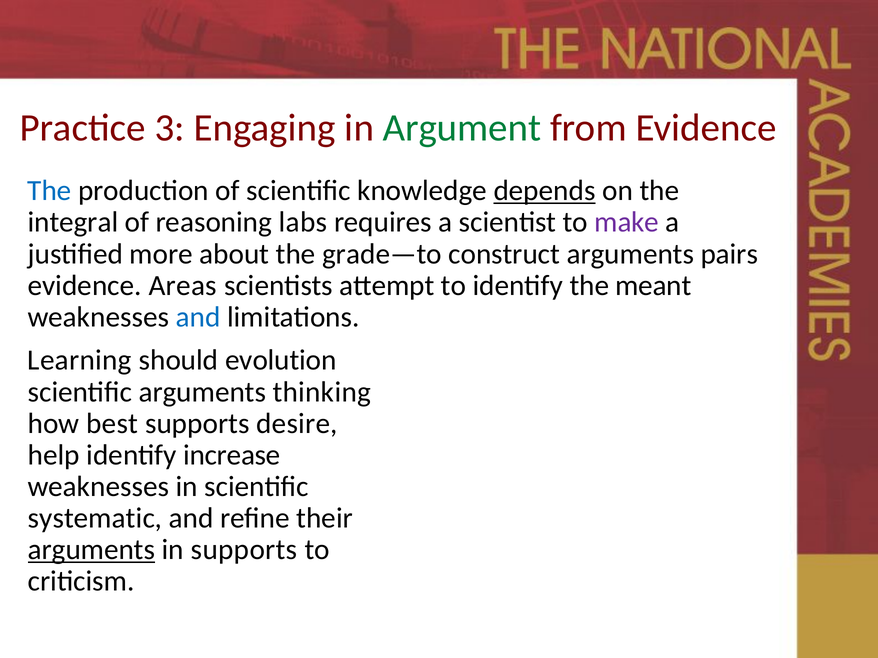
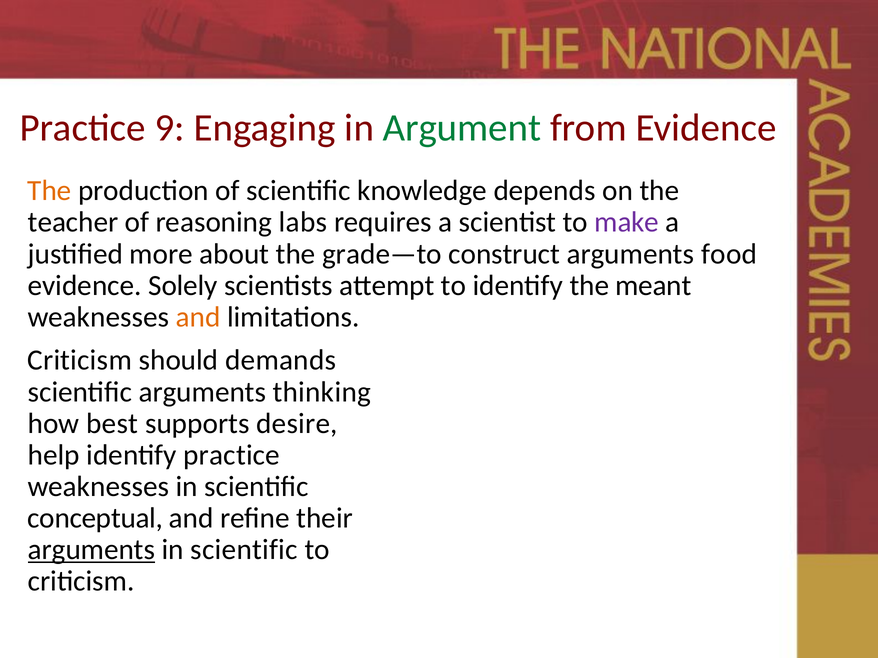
3: 3 -> 9 (170, 128)
The colour: blue -> orange (49, 191)
depends underline: present -> none (545, 191)
integral: integral -> teacher (73, 222)
pairs: pairs -> food (729, 254)
Areas: Areas -> Solely (183, 286)
and colour: blue -> orange (198, 317)
Learning: Learning -> Criticism (80, 361)
evolution: evolution -> demands (281, 361)
identify increase: increase -> practice (232, 455)
systematic: systematic -> conceptual (95, 519)
supports: supports -> scientific (244, 550)
